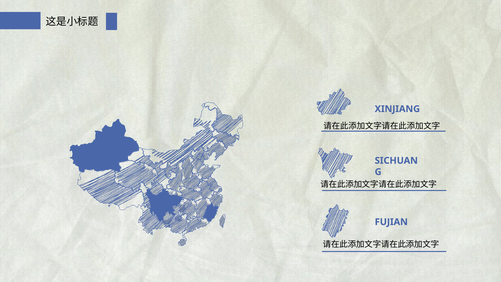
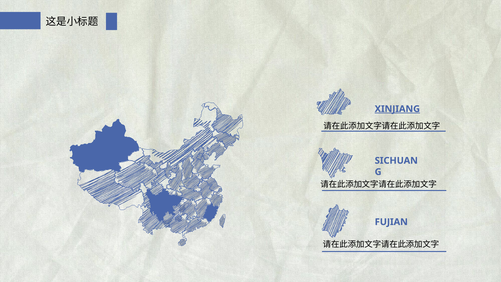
XINJIANG underline: none -> present (397, 109)
